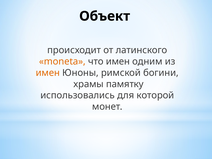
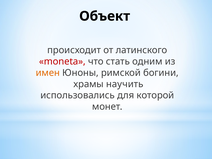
moneta colour: orange -> red (62, 61)
что имен: имен -> стать (118, 61)
памятку: памятку -> научить (125, 84)
